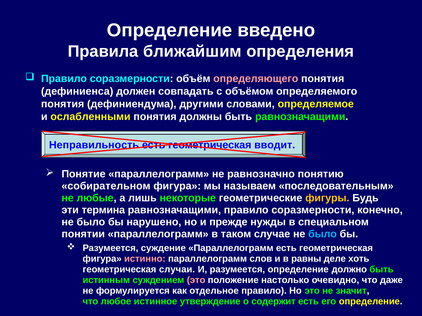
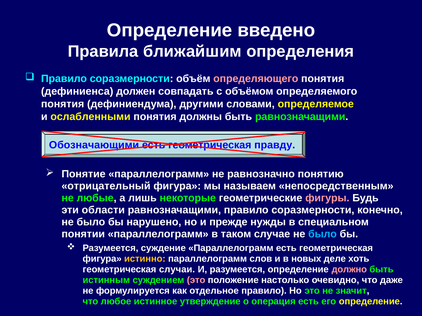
Неправильность: Неправильность -> Обозначающими (94, 145)
вводит: вводит -> правду (275, 145)
собирательном: собирательном -> отрицательный (106, 186)
последовательным: последовательным -> непосредственным (336, 186)
фигуры colour: yellow -> pink (327, 198)
термина: термина -> области (103, 210)
истинно colour: pink -> yellow (145, 259)
равны: равны -> новых (306, 259)
должно colour: white -> pink (349, 270)
содержит: содержит -> операция (274, 302)
